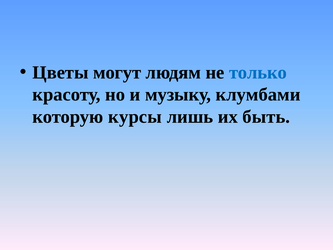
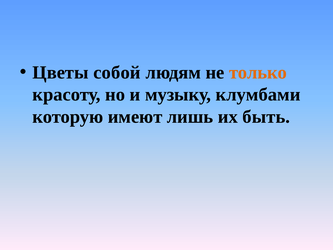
могут: могут -> собой (117, 72)
только colour: blue -> orange (258, 72)
курсы: курсы -> имеют (135, 117)
